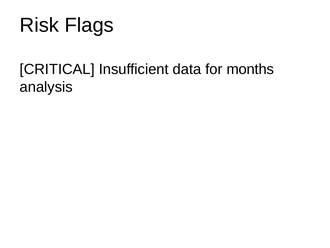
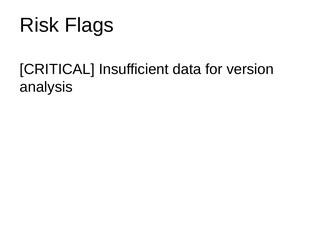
months: months -> version (250, 69)
